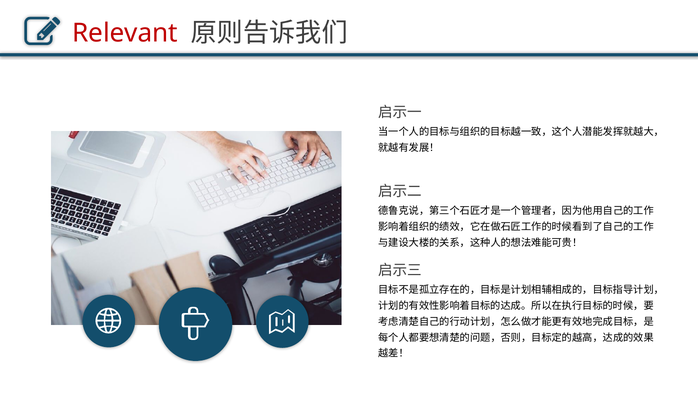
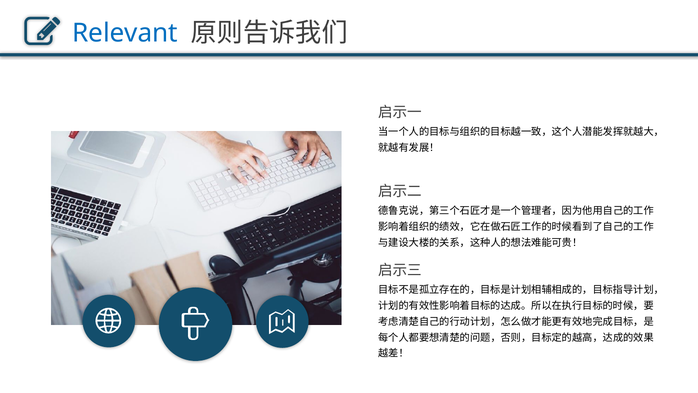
Relevant colour: red -> blue (125, 33)
